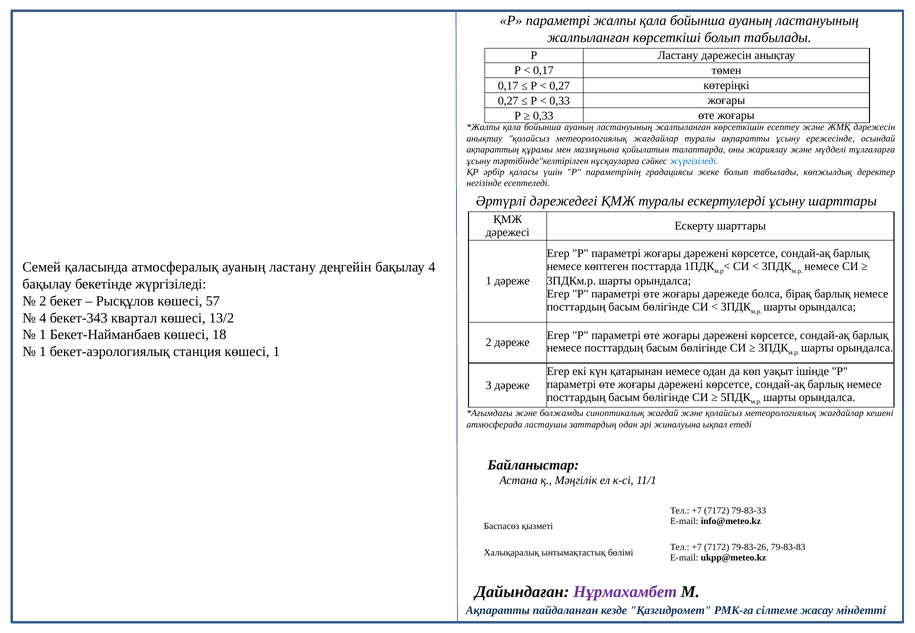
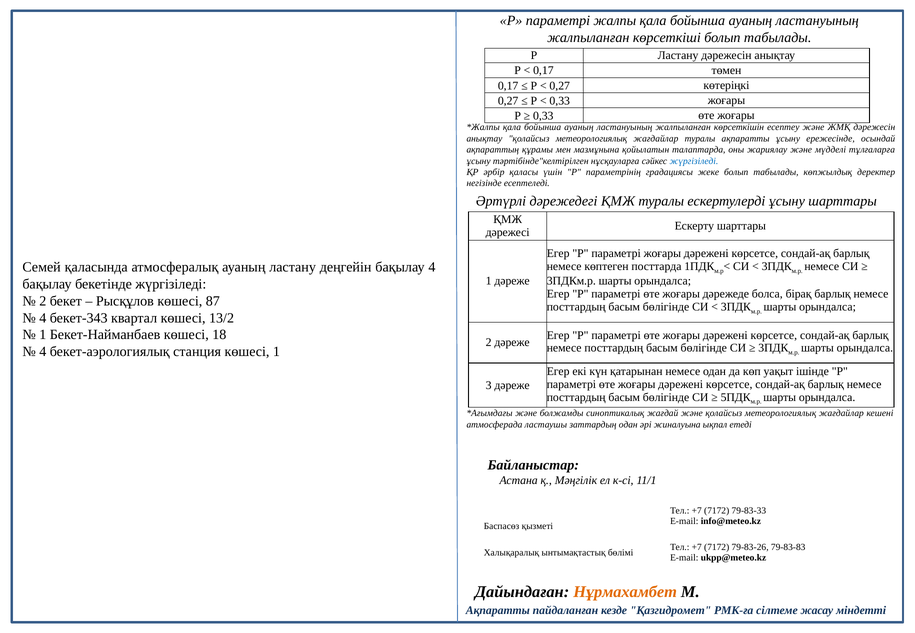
57: 57 -> 87 (213, 301)
1: 1 -> 4 (43, 352)
Нұрмахамбет colour: purple -> orange (625, 592)
